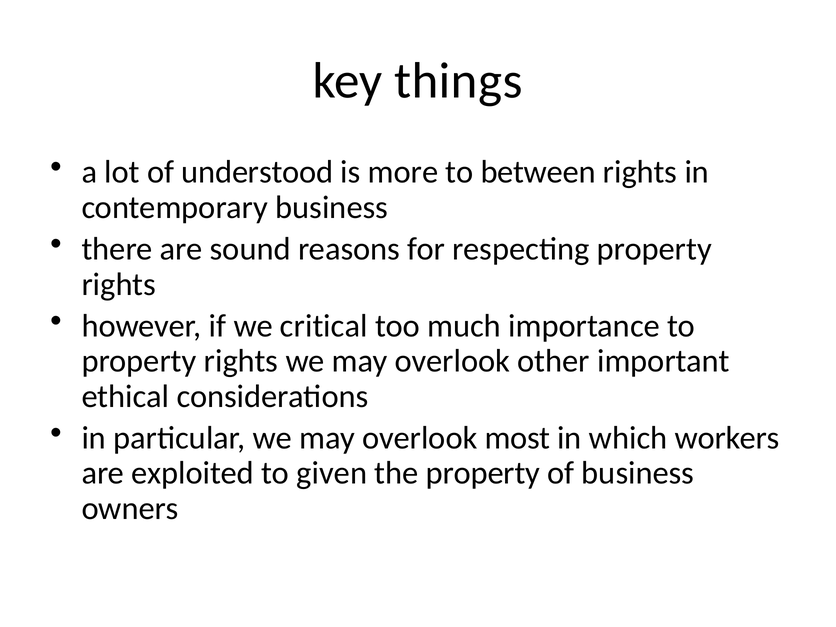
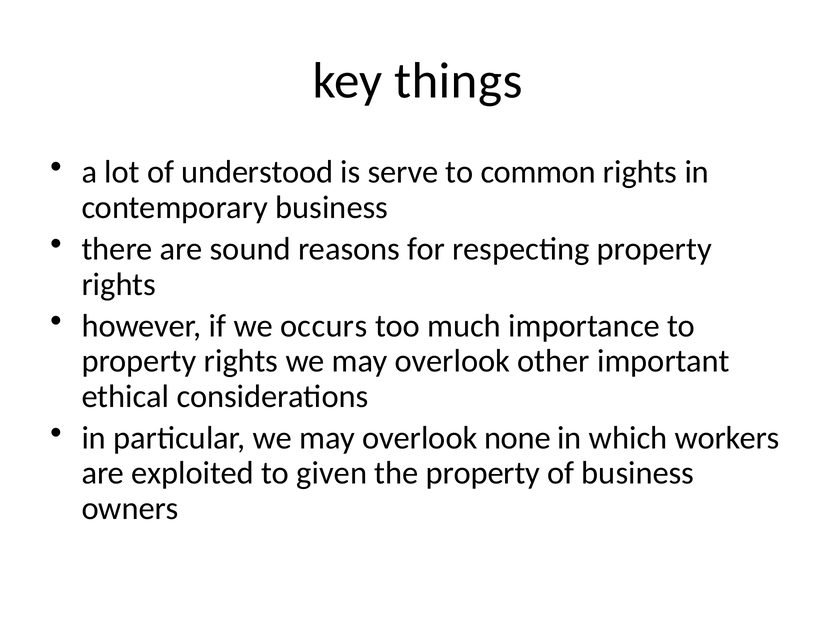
more: more -> serve (403, 172)
between: between -> common (538, 172)
critical: critical -> occurs (324, 326)
most: most -> none (517, 438)
